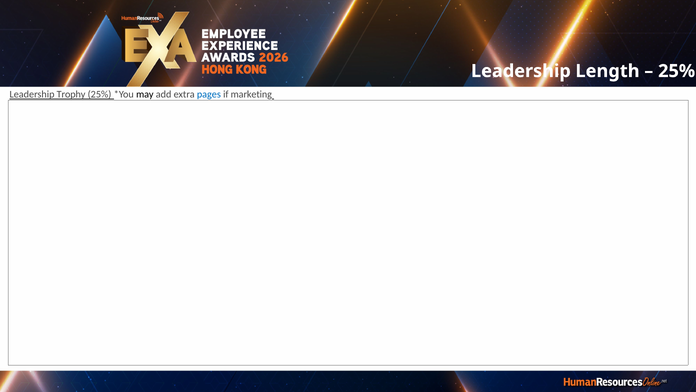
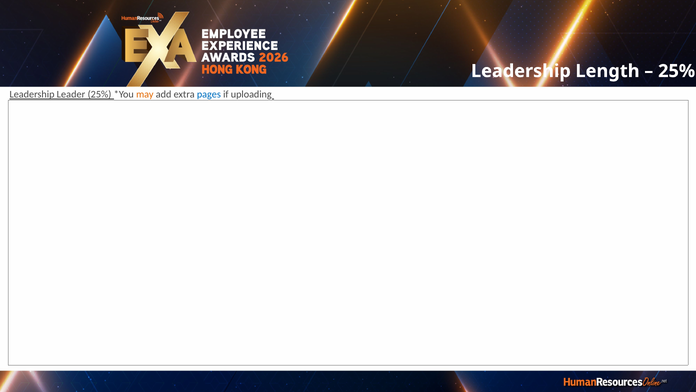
Trophy: Trophy -> Leader (71, 94)
may colour: black -> orange (145, 94)
marketing: marketing -> uploading (251, 94)
